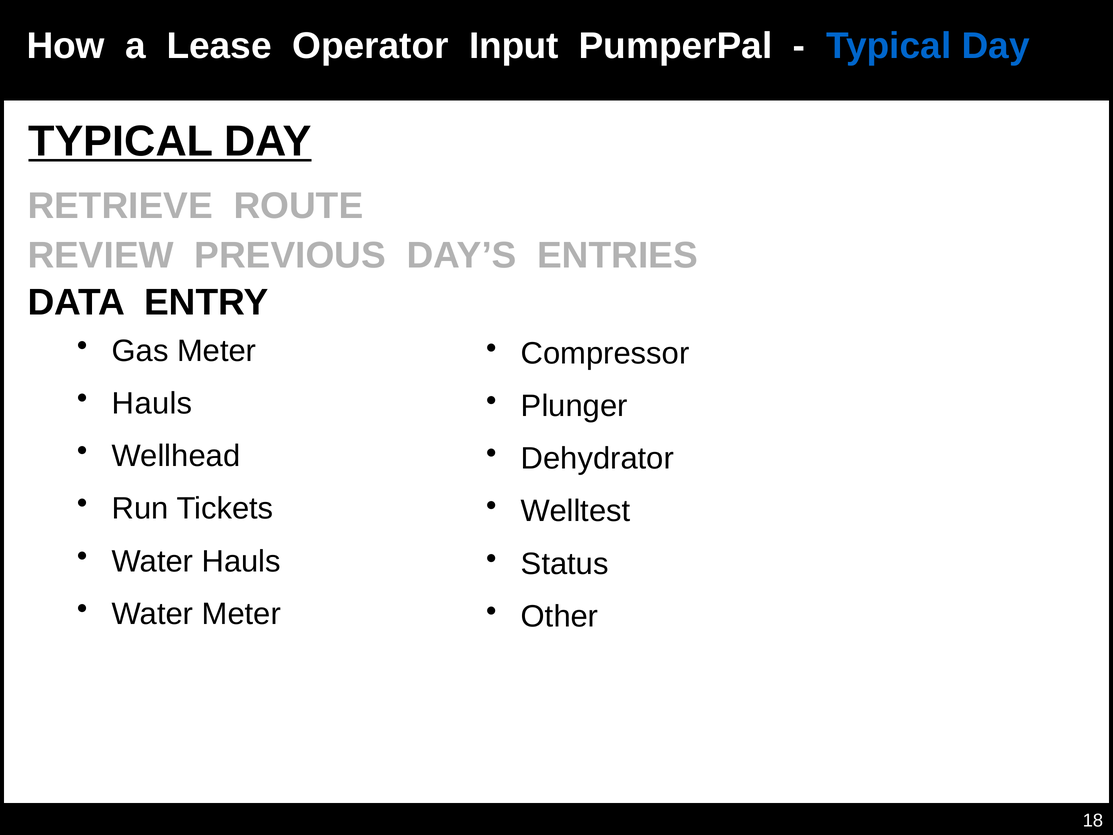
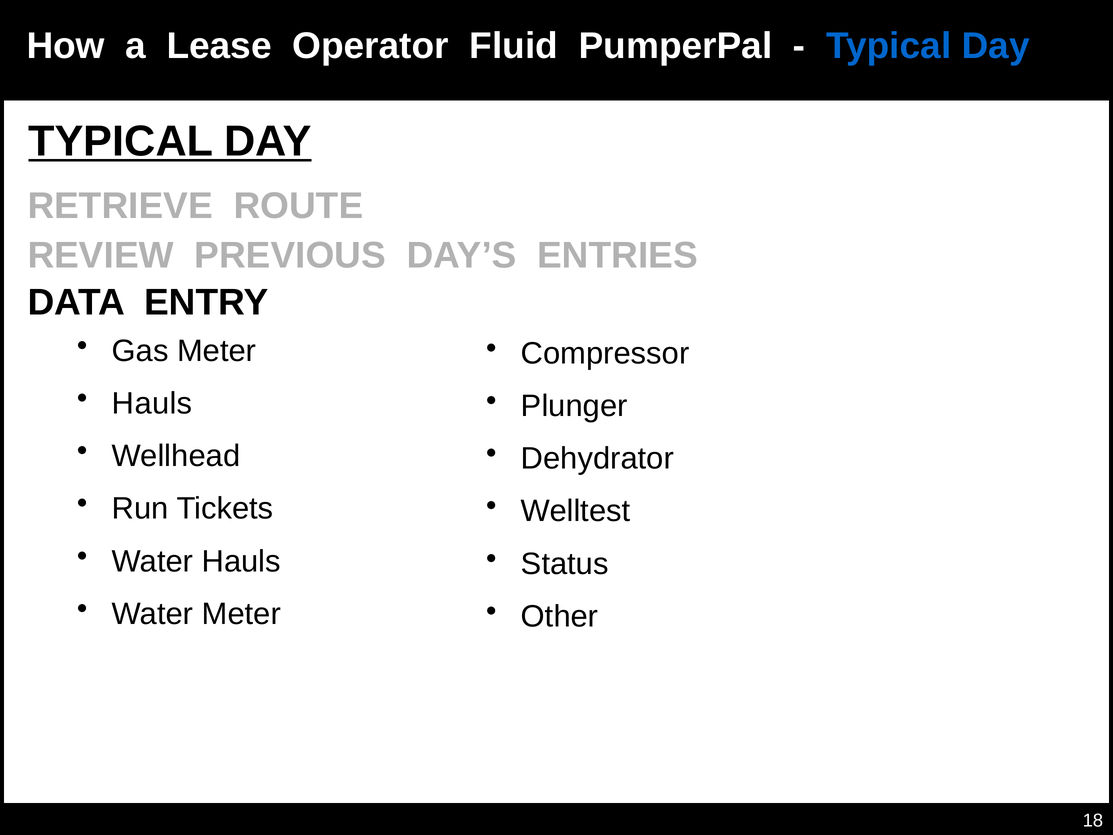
Input: Input -> Fluid (514, 46)
